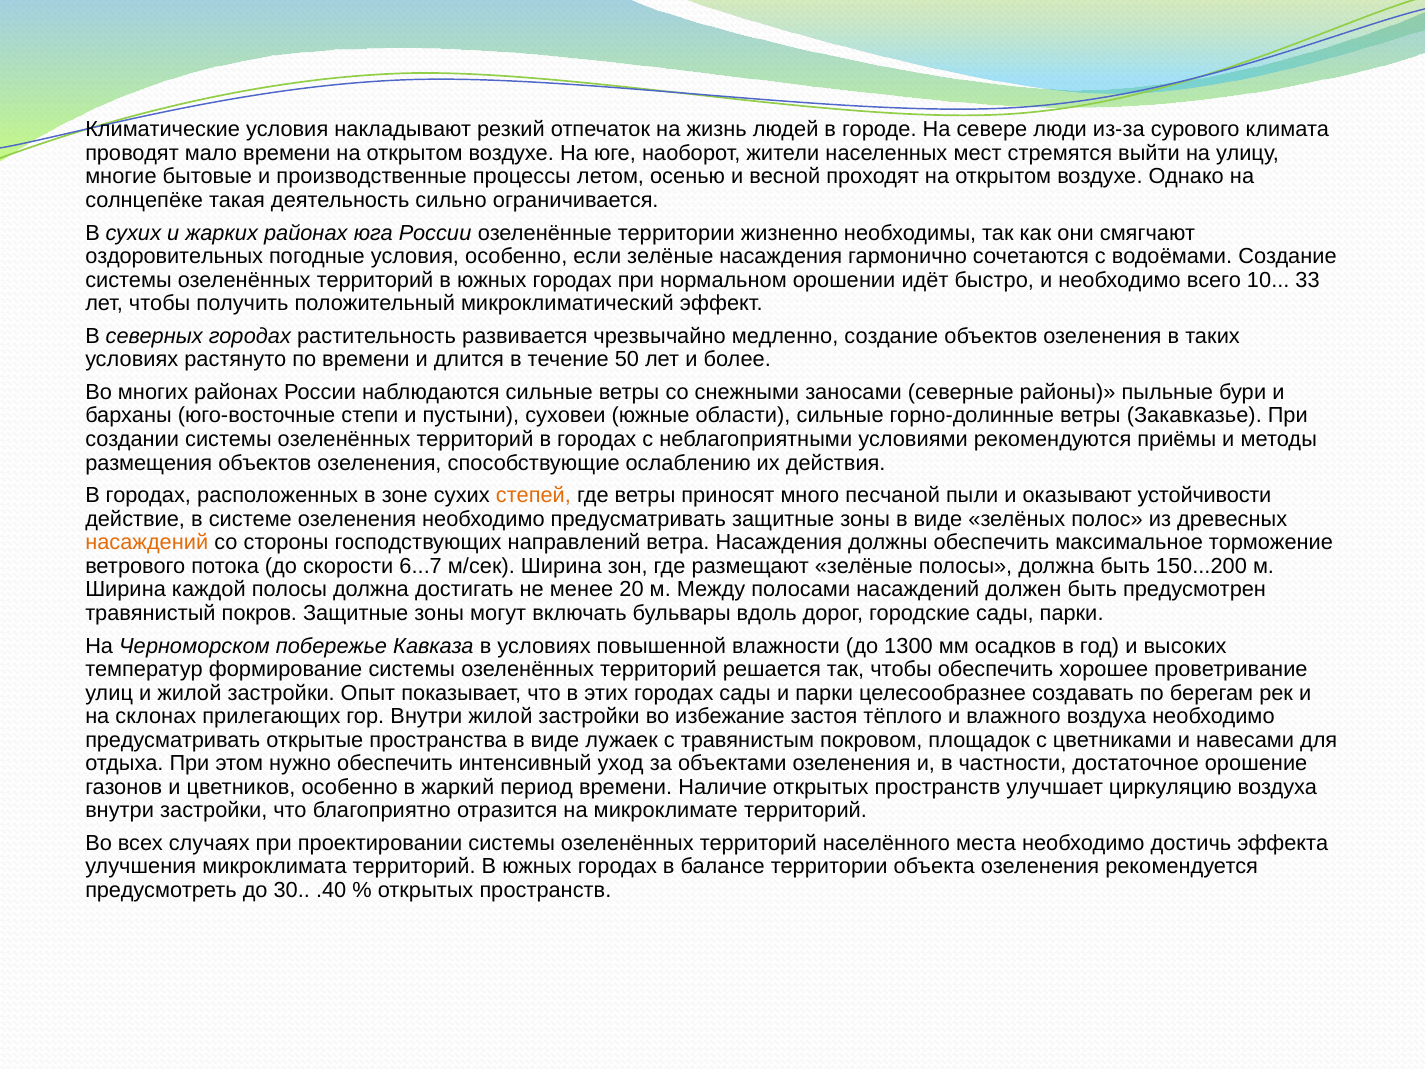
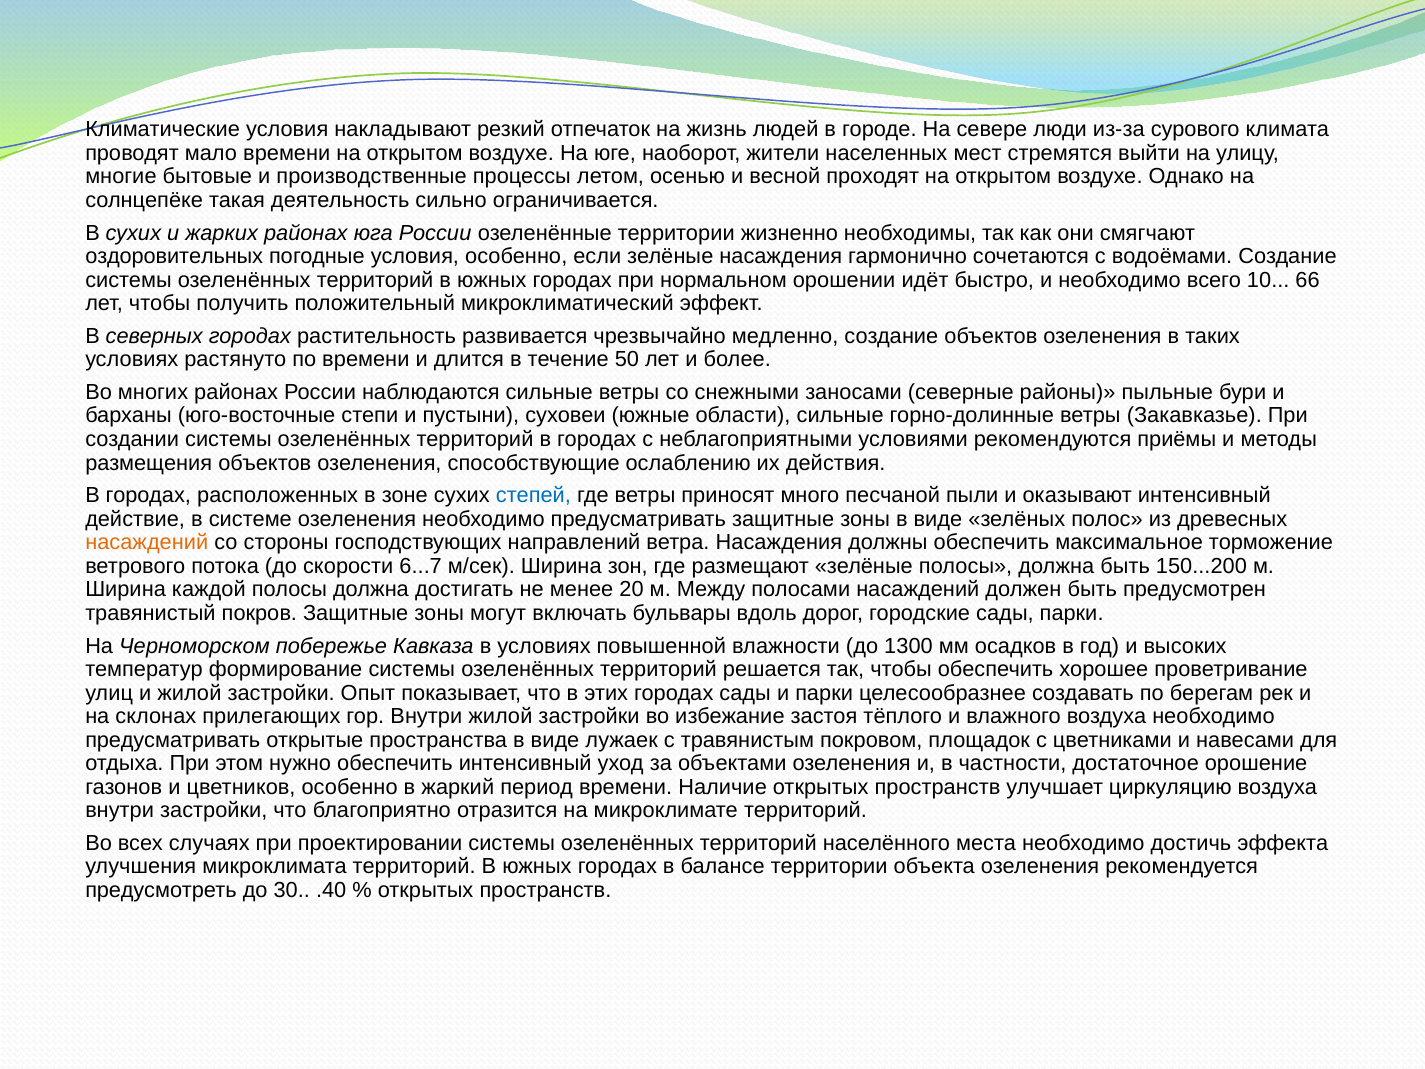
33: 33 -> 66 (1308, 280)
степей colour: orange -> blue (533, 495)
оказывают устойчивости: устойчивости -> интенсивный (1204, 495)
